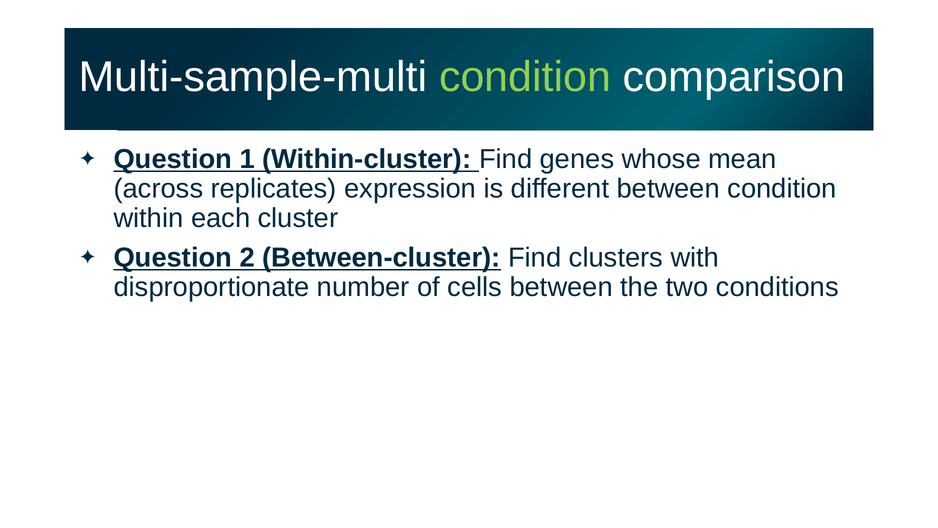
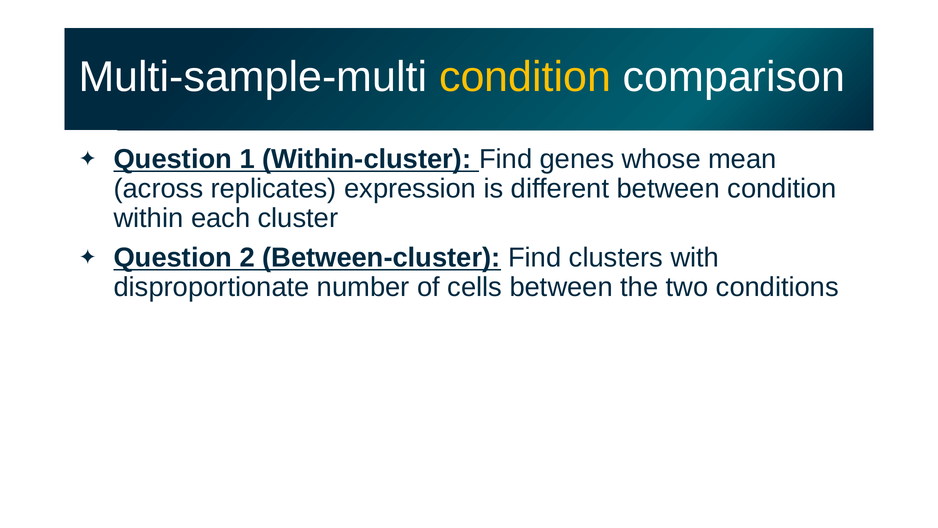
condition colour: light green -> yellow (525, 77)
